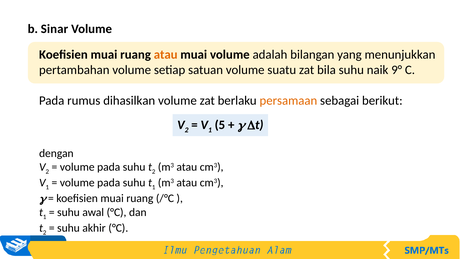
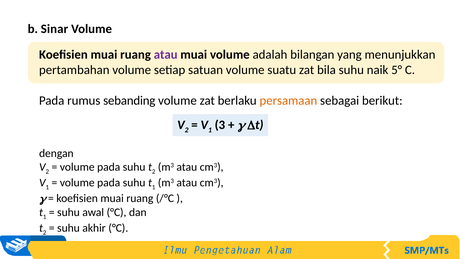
atau colour: orange -> purple (166, 54)
9°: 9° -> 5° (397, 70)
dihasilkan: dihasilkan -> sebanding (129, 100)
5: 5 -> 3 (220, 125)
